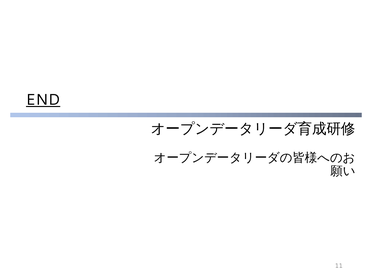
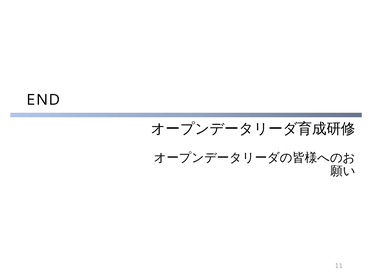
END underline: present -> none (43, 100)
